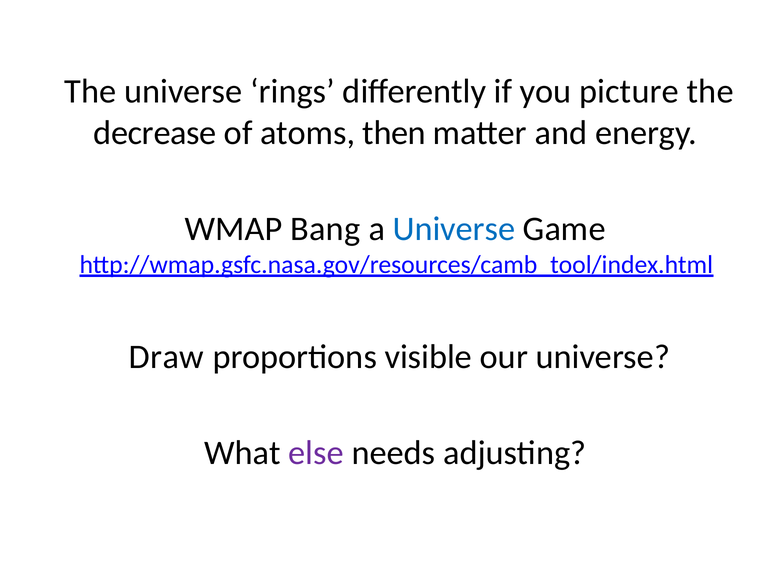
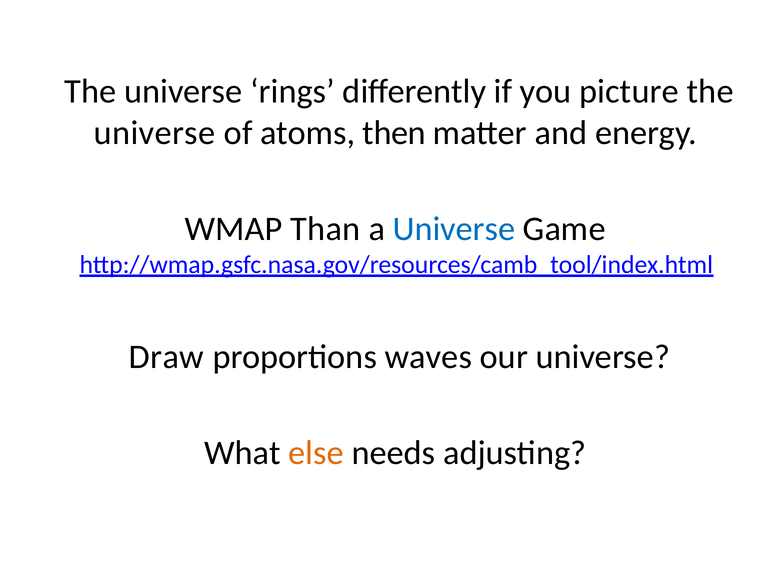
decrease: decrease -> universe (155, 133)
Bang: Bang -> Than (325, 229)
visible: visible -> waves (428, 357)
else colour: purple -> orange (316, 453)
